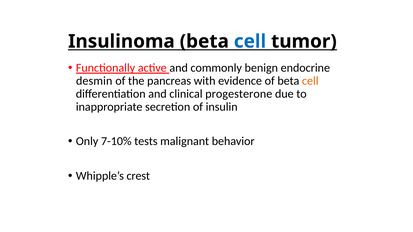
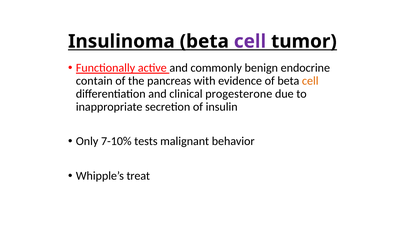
cell colour: blue -> purple (250, 41)
desmin: desmin -> contain (94, 81)
crest: crest -> treat (138, 176)
